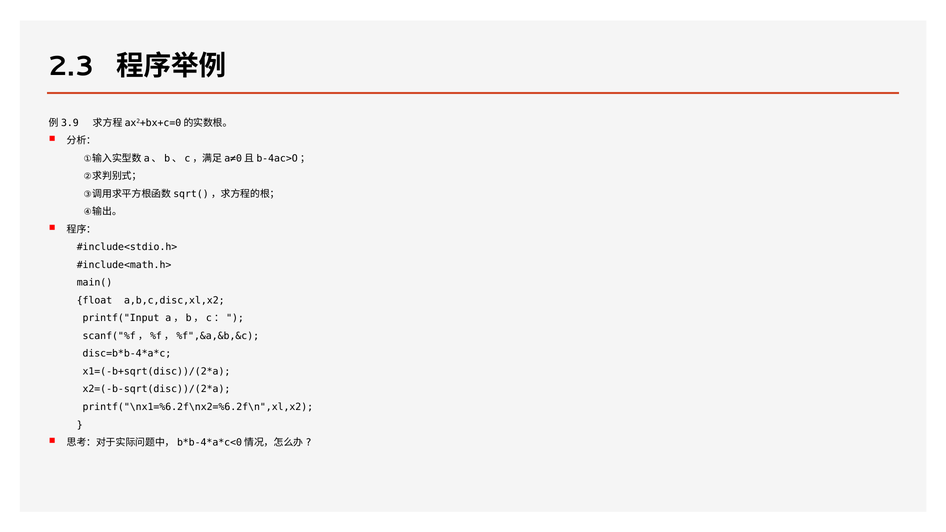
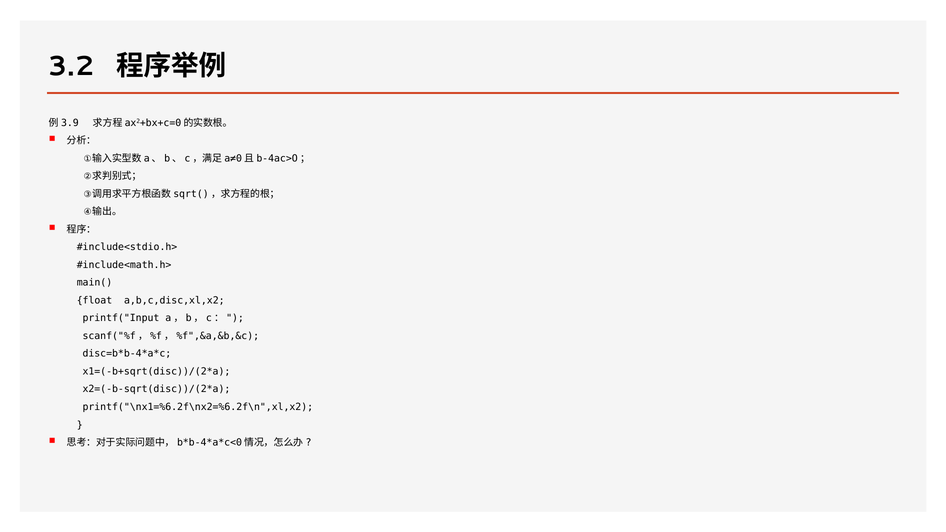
2.3: 2.3 -> 3.2 (71, 66)
